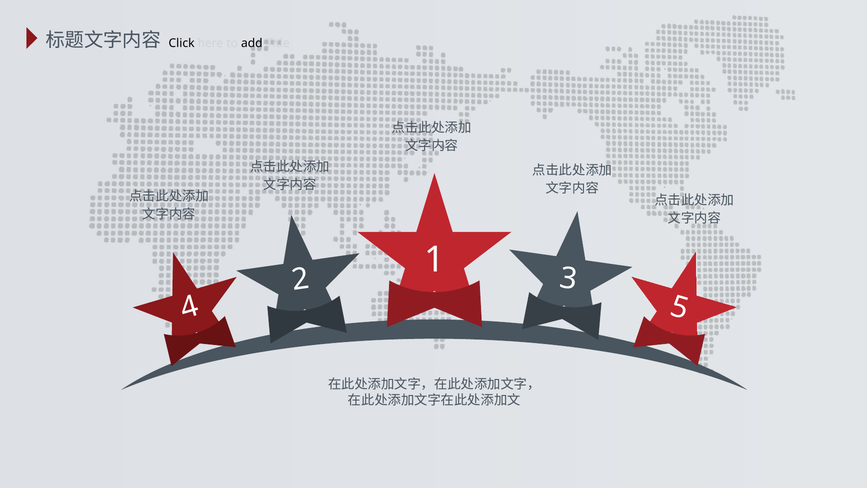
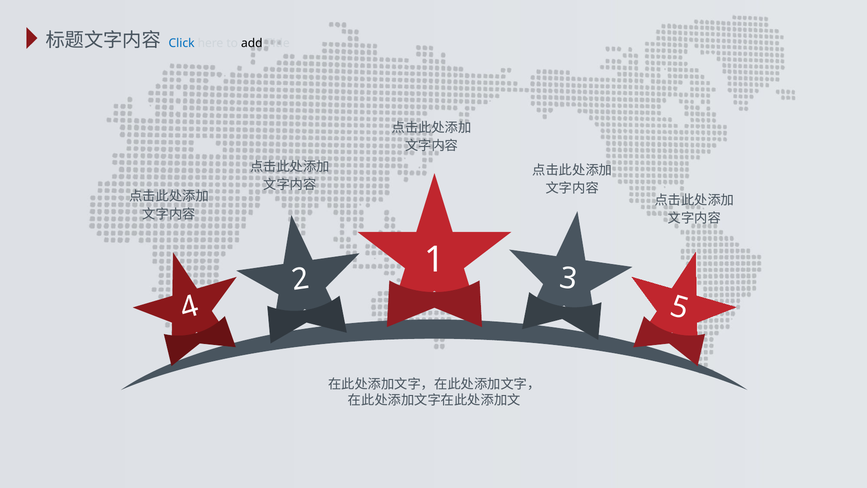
Click colour: black -> blue (182, 43)
